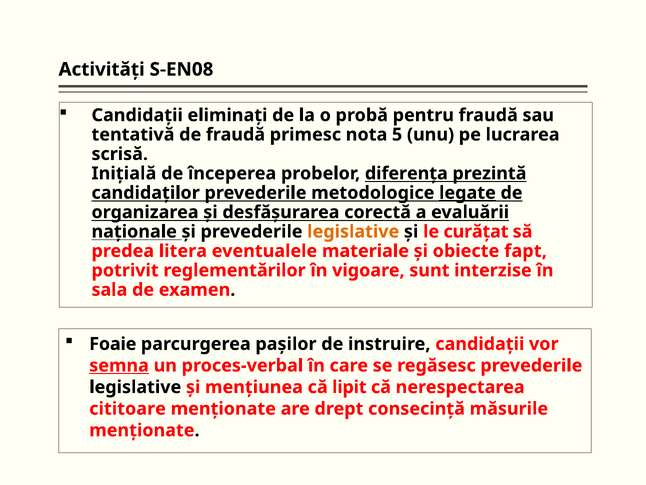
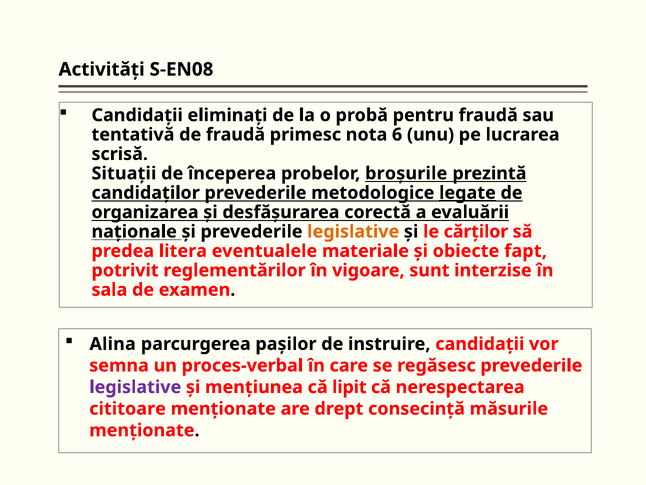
5: 5 -> 6 (397, 134)
Iniţială: Iniţială -> Situaţii (124, 173)
diferenţa: diferenţa -> broşurile (406, 173)
curăţat: curăţat -> cărţilor (476, 231)
Foaie: Foaie -> Alina (113, 344)
semna underline: present -> none (119, 365)
legislative colour: black -> purple (135, 387)
